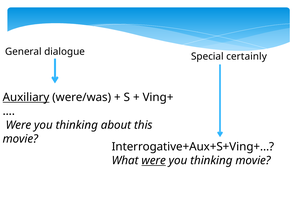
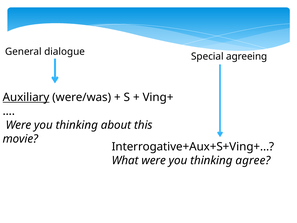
certainly: certainly -> agreeing (247, 56)
were underline: present -> none (154, 160)
thinking movie: movie -> agree (253, 160)
